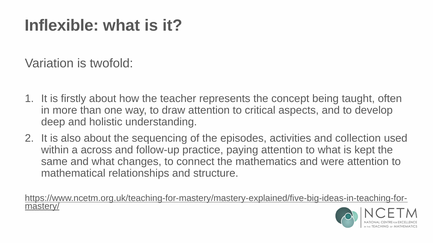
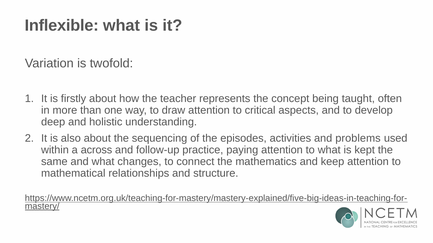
collection: collection -> problems (358, 139)
were: were -> keep (333, 162)
